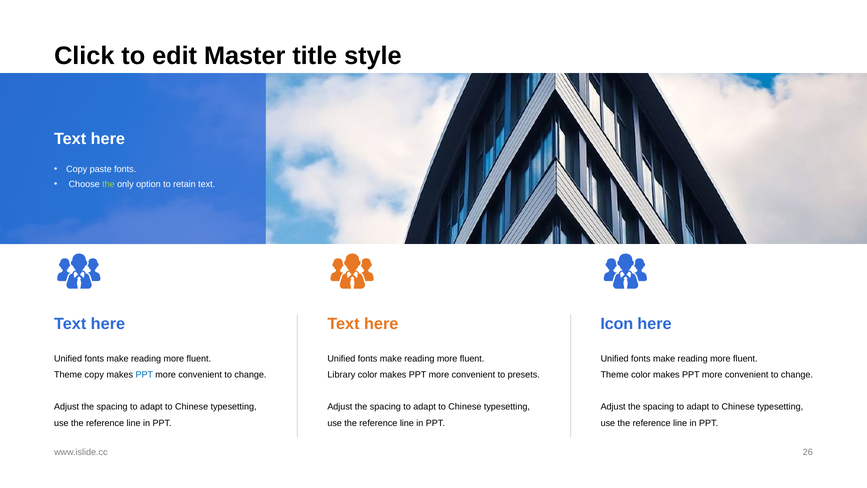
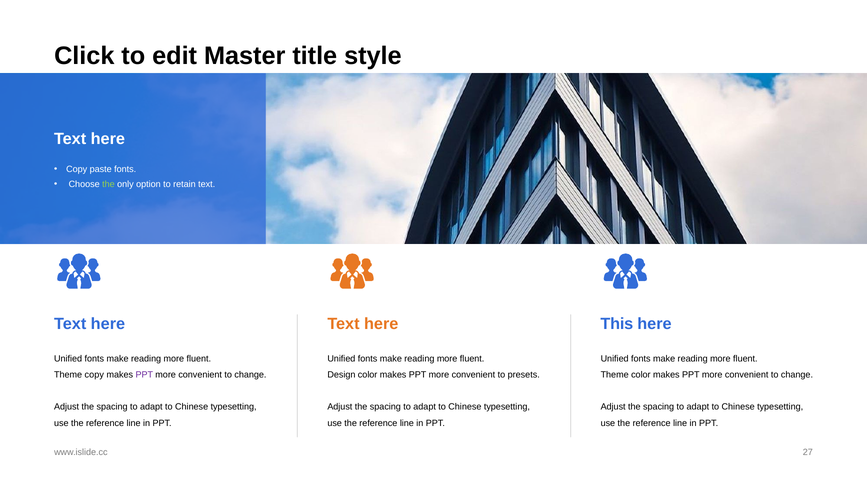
Icon: Icon -> This (617, 324)
PPT colour: blue -> purple (144, 374)
Library: Library -> Design (341, 374)
26: 26 -> 27 (808, 452)
